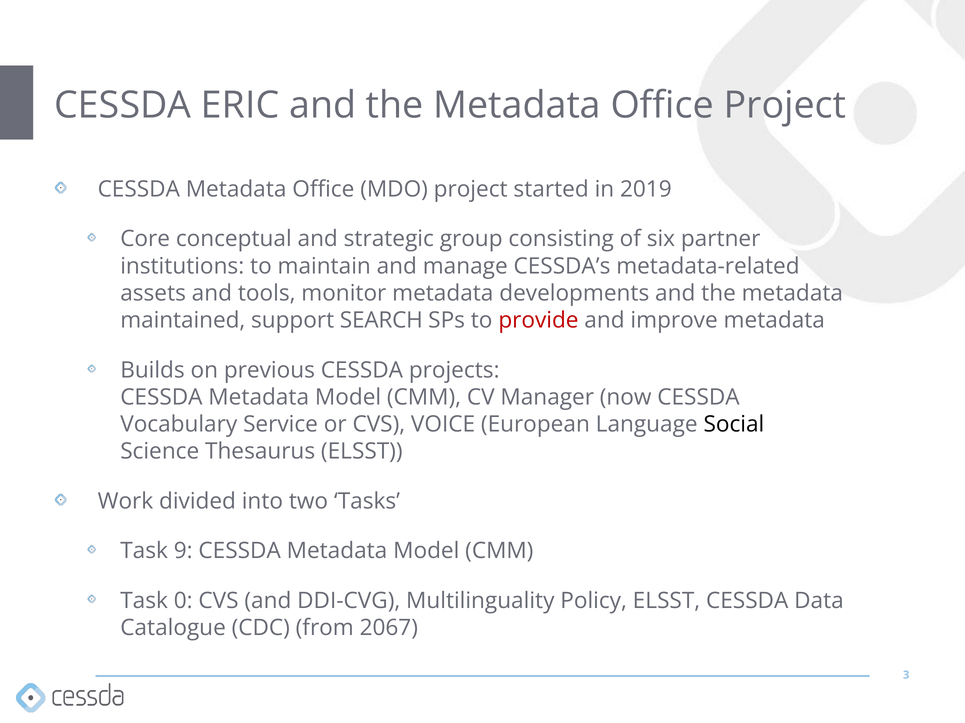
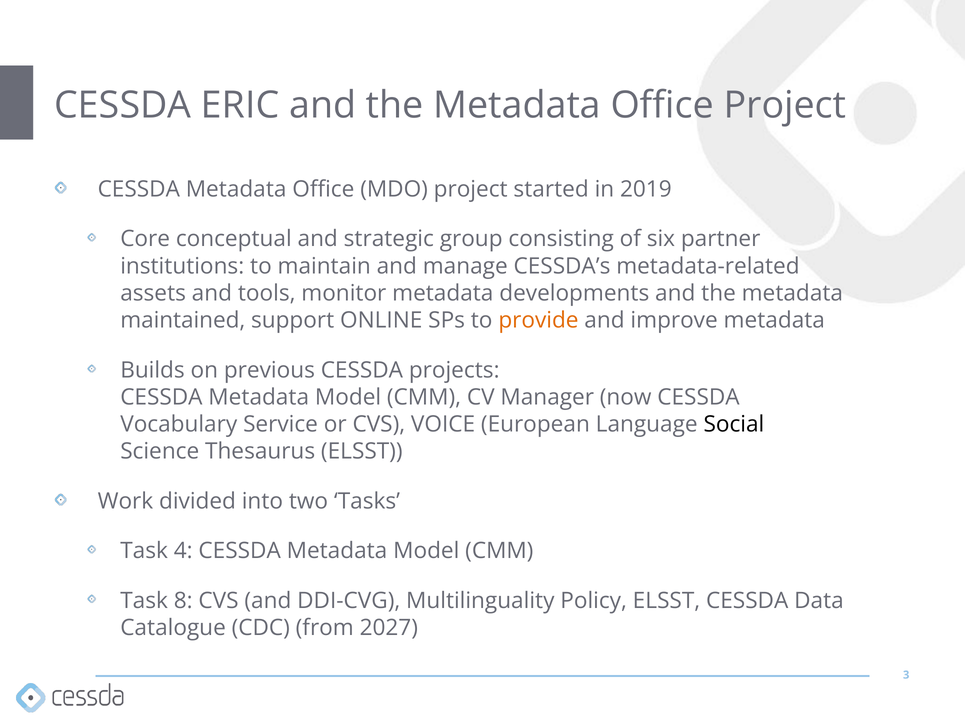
SEARCH: SEARCH -> ONLINE (381, 321)
provide colour: red -> orange (538, 321)
9: 9 -> 4 (183, 551)
0: 0 -> 8 (183, 601)
2067: 2067 -> 2027 (389, 628)
